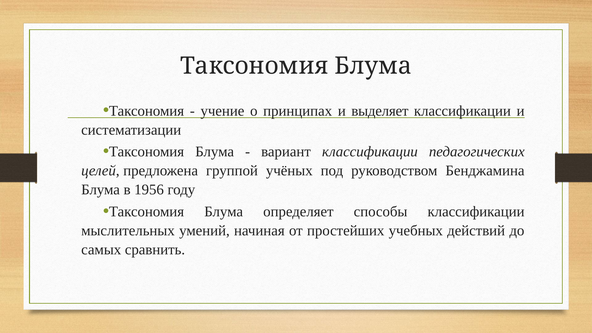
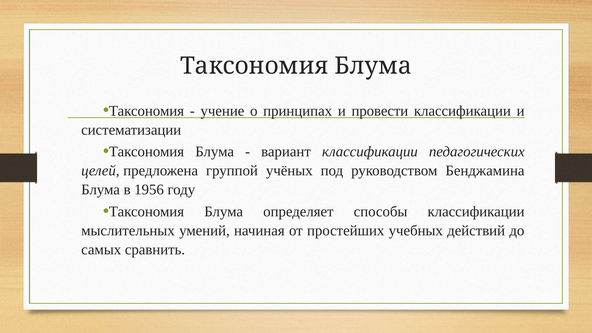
выделяет: выделяет -> провести (380, 111)
